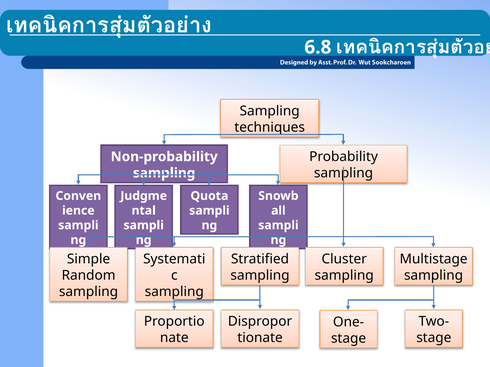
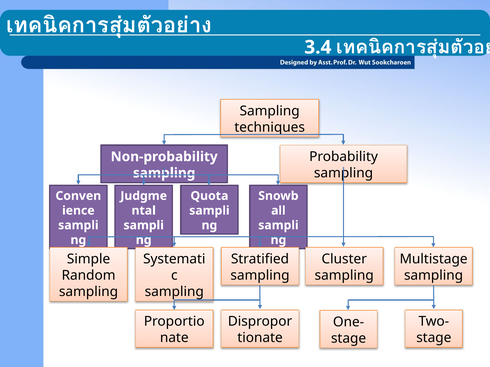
6.8: 6.8 -> 3.4 (318, 47)
